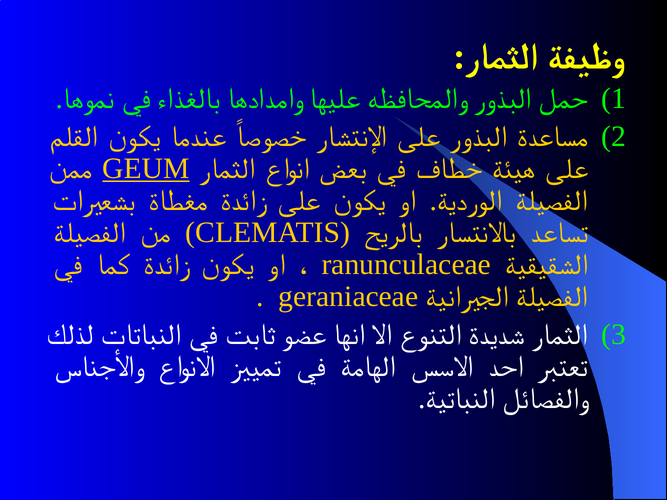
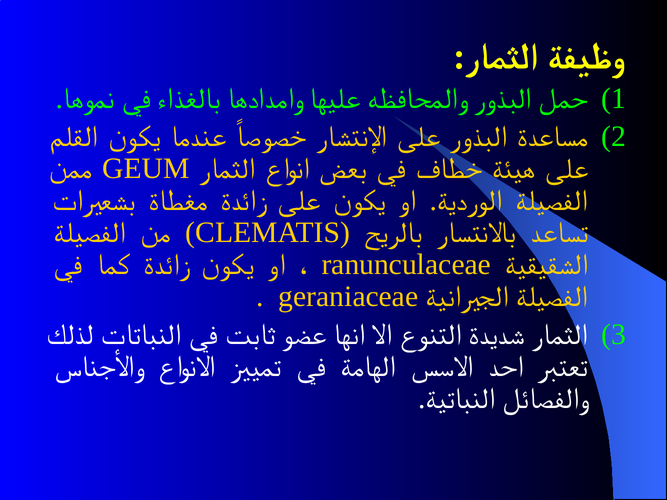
GEUM underline: present -> none (146, 169)
